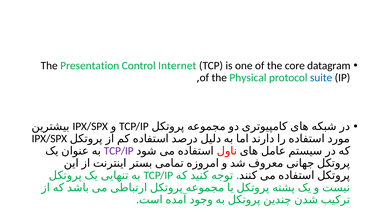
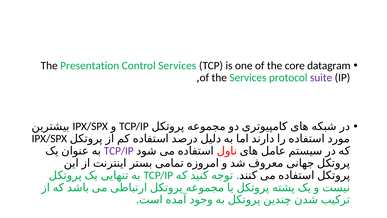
Control Internet: Internet -> Services (177, 65)
the Physical: Physical -> Services (248, 78)
suite colour: blue -> purple (321, 78)
